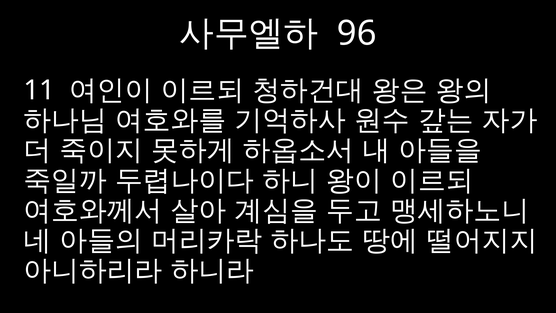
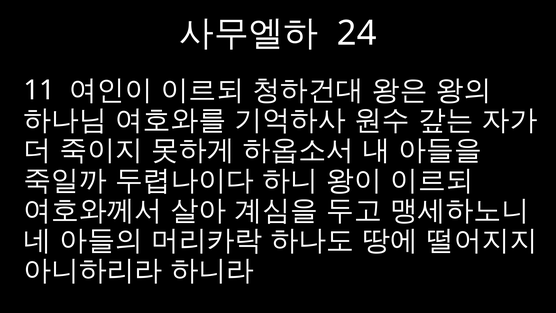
96: 96 -> 24 (357, 33)
